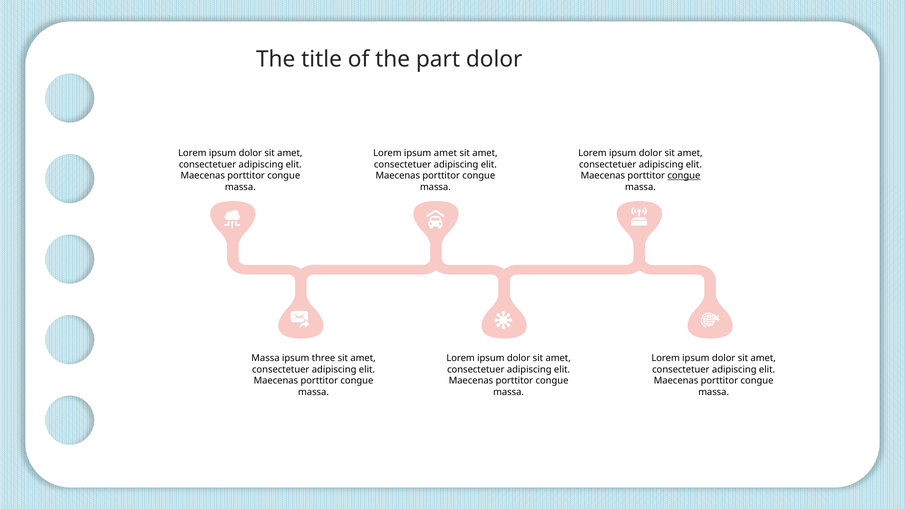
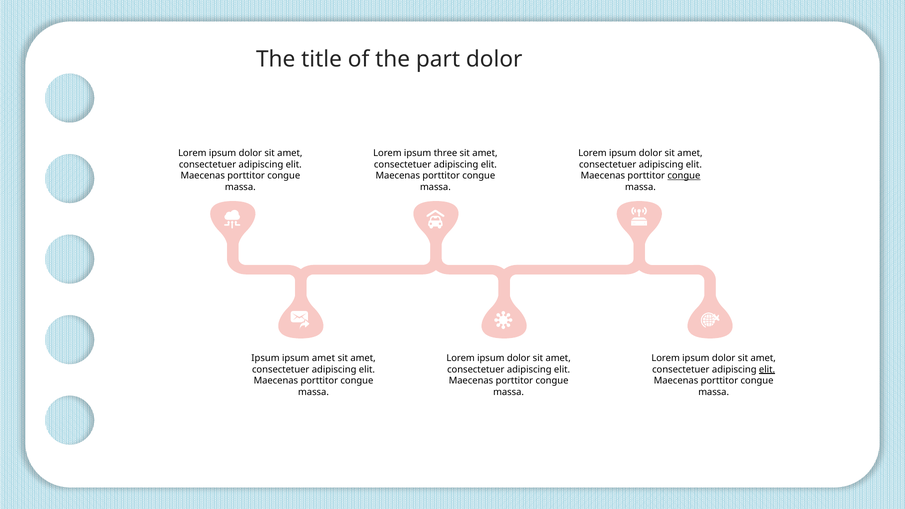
ipsum amet: amet -> three (445, 153)
Massa: Massa -> Ipsum (265, 358)
ipsum three: three -> amet (323, 358)
elit underline: none -> present (767, 370)
